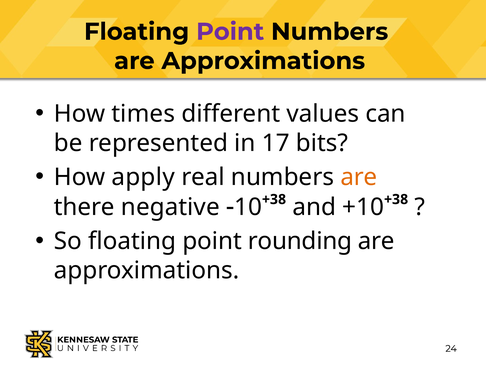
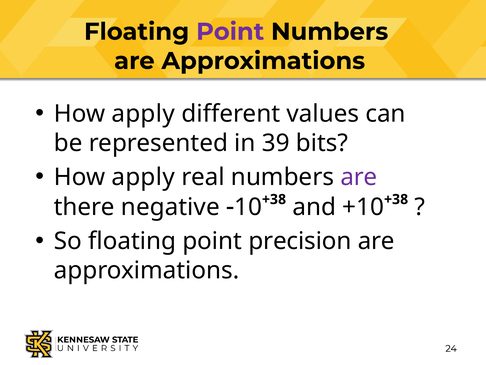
times: times -> apply (143, 114)
17: 17 -> 39 (276, 143)
are colour: orange -> purple (359, 177)
rounding: rounding -> precision (300, 241)
